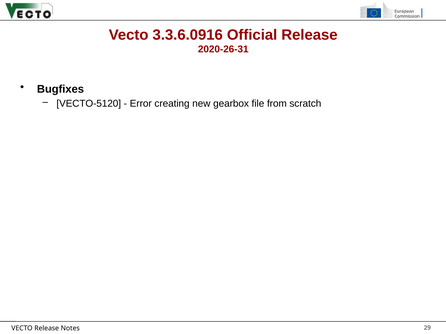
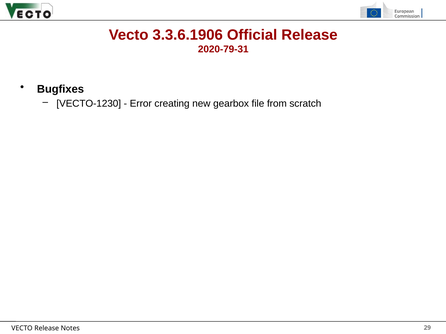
3.3.6.0916: 3.3.6.0916 -> 3.3.6.1906 (188, 35)
2020-26-31: 2020-26-31 -> 2020-79-31 (223, 49)
VECTO-5120: VECTO-5120 -> VECTO-1230 (89, 104)
